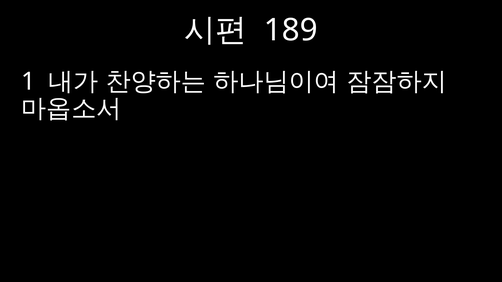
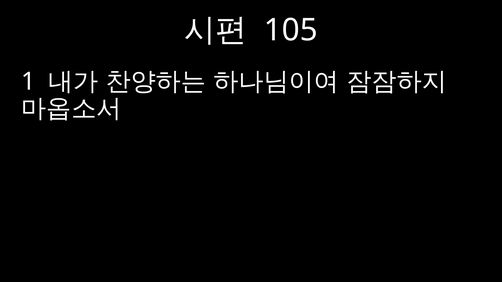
189: 189 -> 105 (291, 30)
